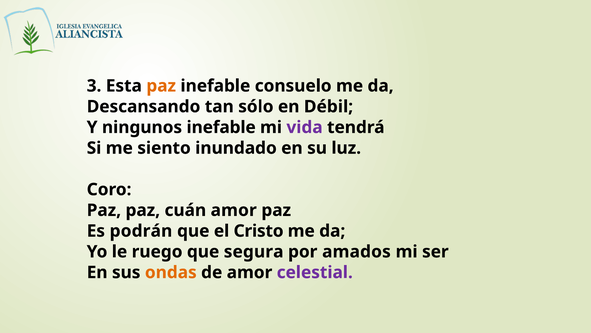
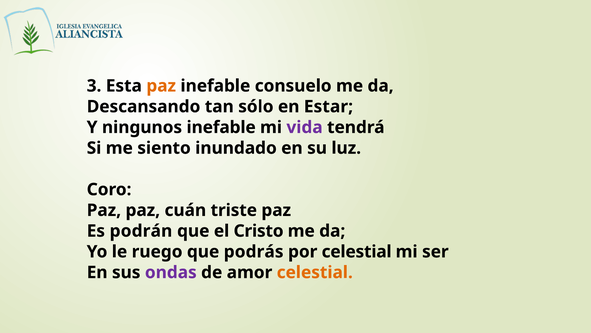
Débil: Débil -> Estar (328, 106)
cuán amor: amor -> triste (234, 210)
segura: segura -> podrás (254, 251)
por amados: amados -> celestial (357, 251)
ondas colour: orange -> purple (171, 272)
celestial colour: purple -> orange (315, 272)
